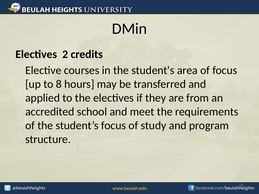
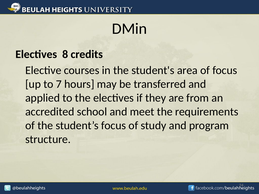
2: 2 -> 8 (65, 54)
8: 8 -> 7 (59, 84)
